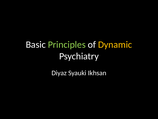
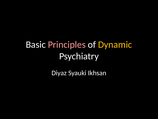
Principles colour: light green -> pink (67, 44)
